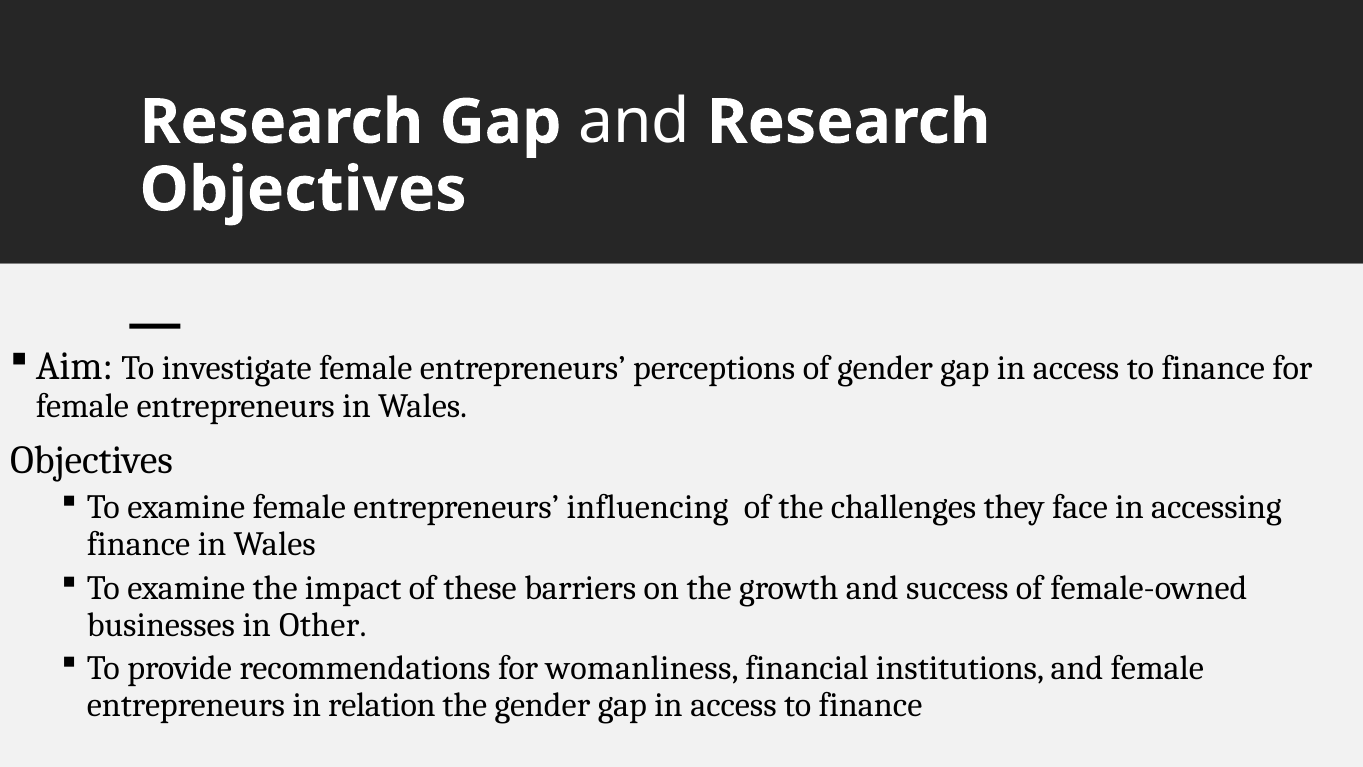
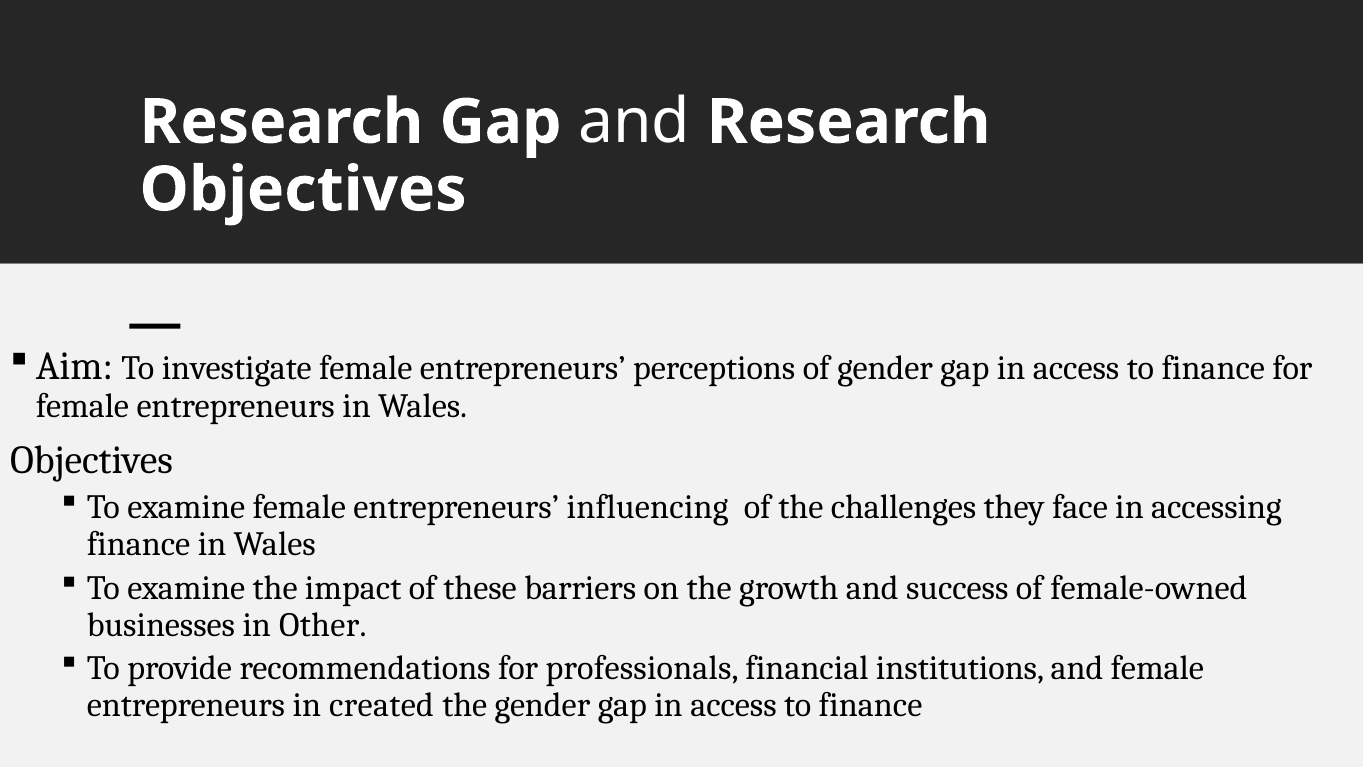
womanliness: womanliness -> professionals (642, 668)
relation: relation -> created (382, 705)
